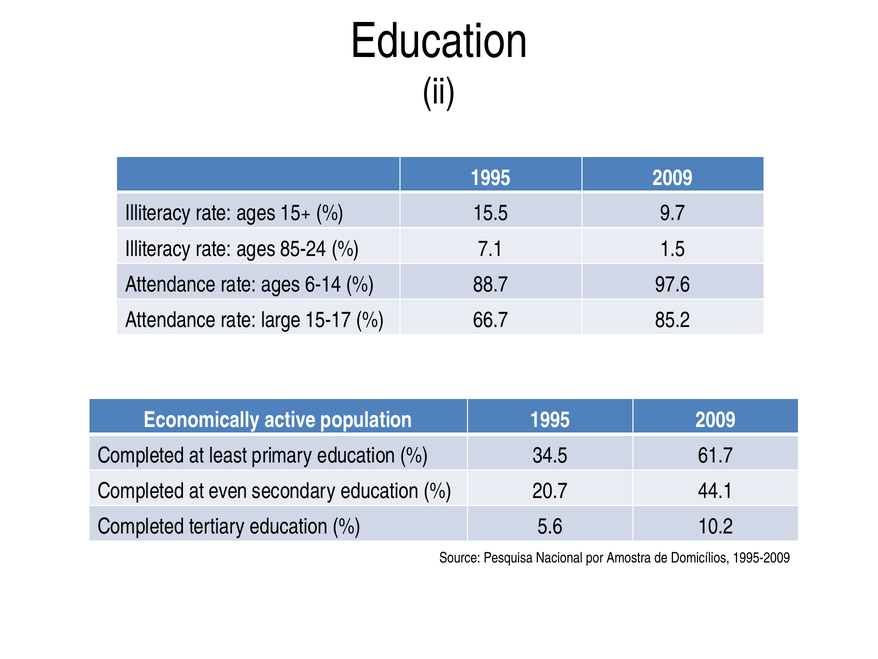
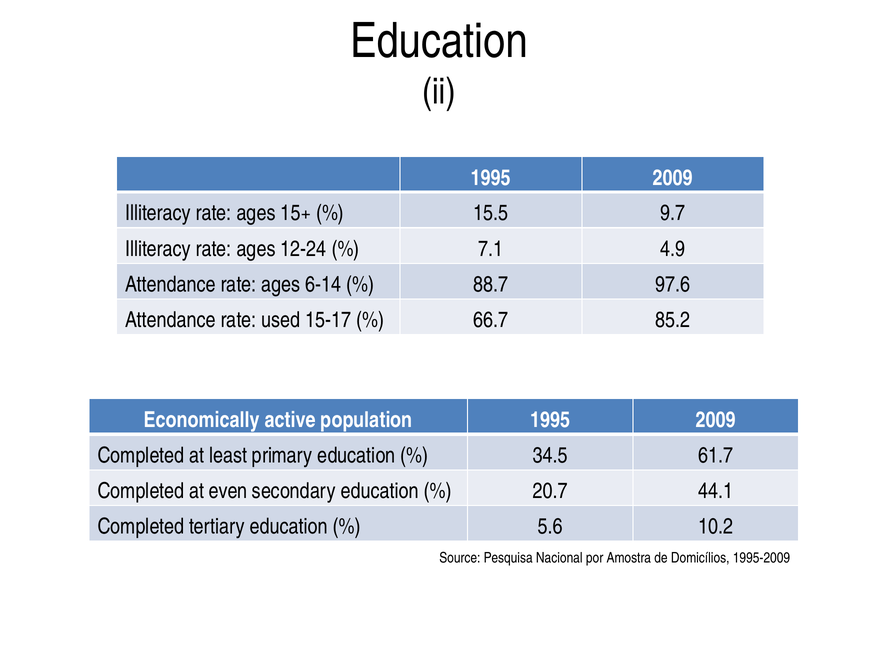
85-24: 85-24 -> 12-24 (303, 249)
1.5: 1.5 -> 4.9 (673, 249)
large: large -> used (281, 320)
